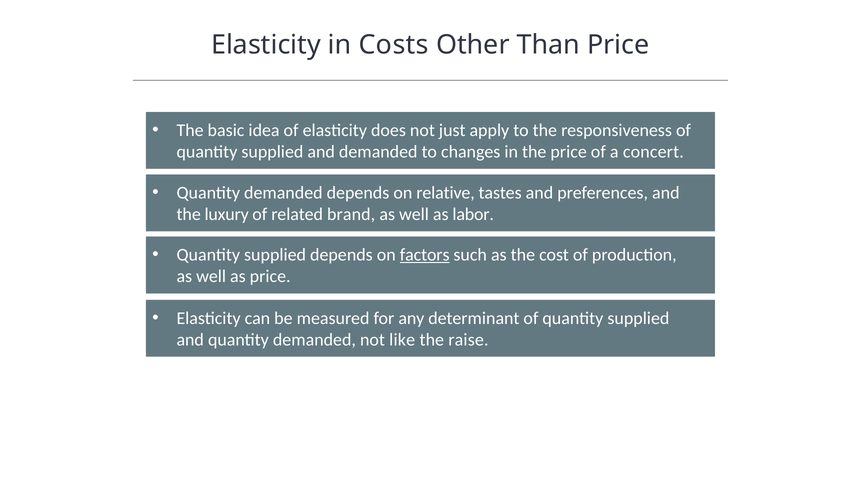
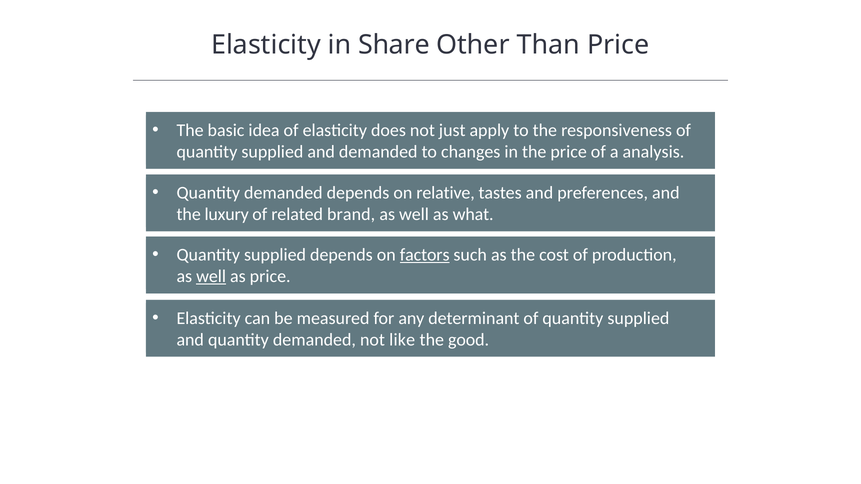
Costs: Costs -> Share (394, 45)
concert: concert -> analysis (653, 152)
labor: labor -> what (473, 215)
well underline: none -> present (211, 277)
raise: raise -> good (469, 340)
